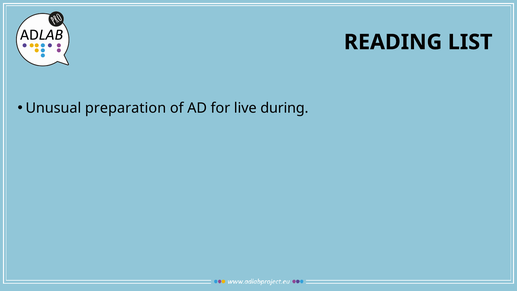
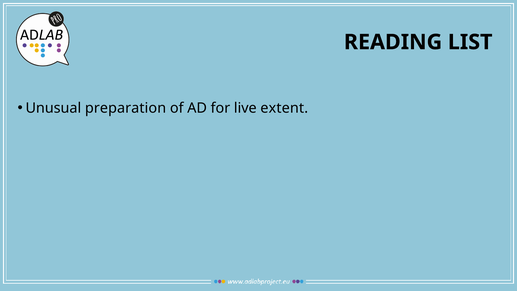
during: during -> extent (284, 108)
